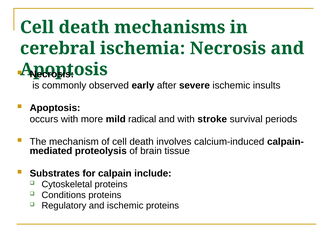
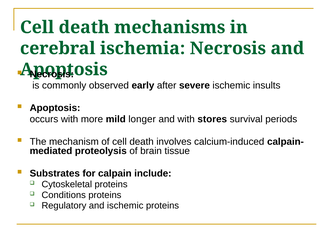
radical: radical -> longer (142, 120)
stroke: stroke -> stores (212, 120)
